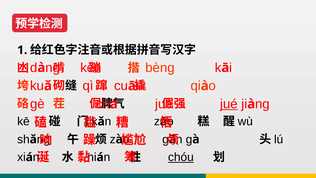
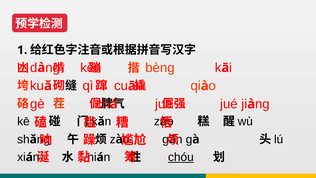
jué underline: present -> none (229, 104)
